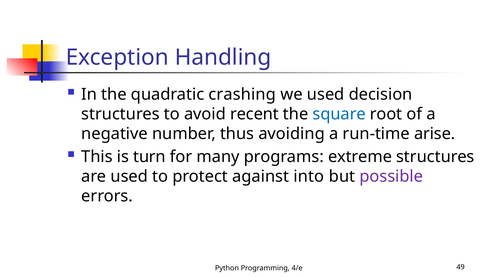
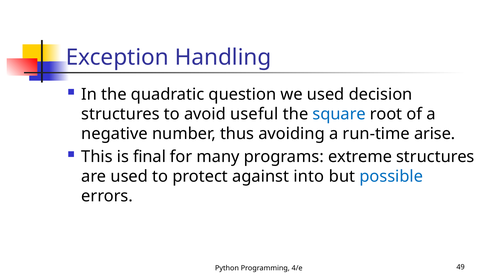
crashing: crashing -> question (242, 94)
recent: recent -> useful (254, 114)
turn: turn -> final (150, 157)
possible colour: purple -> blue (391, 177)
